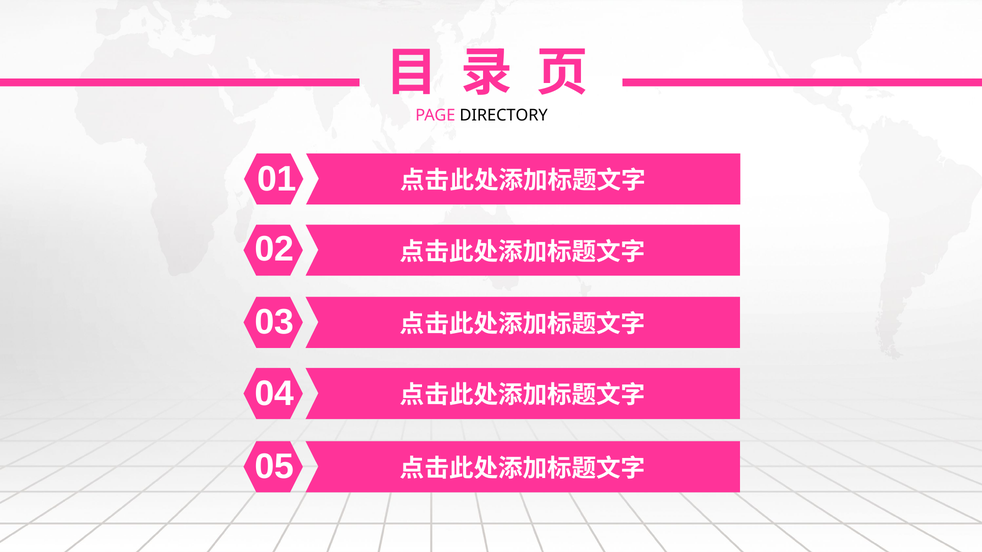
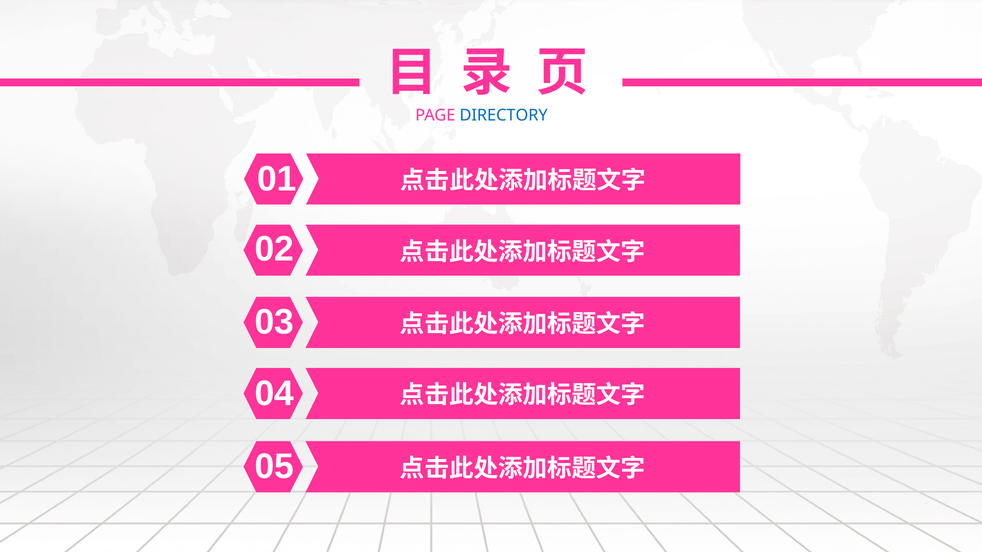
DIRECTORY colour: black -> blue (504, 115)
